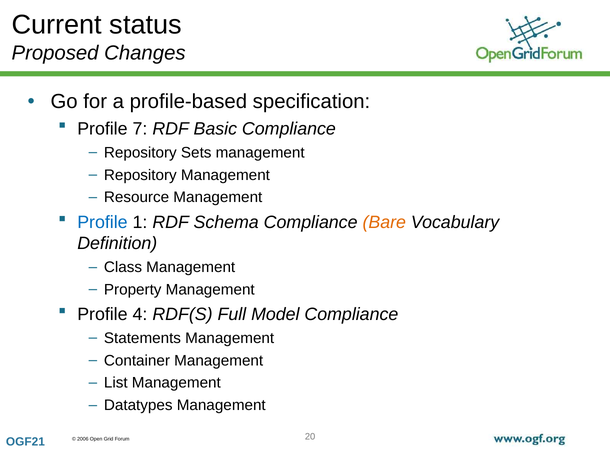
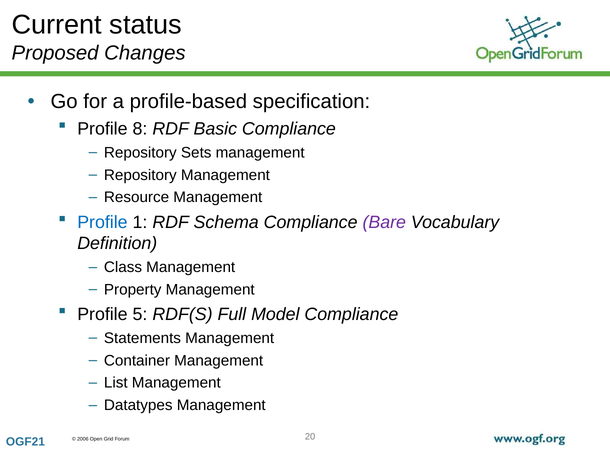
7: 7 -> 8 (140, 129)
Bare colour: orange -> purple (384, 222)
4: 4 -> 5 (140, 314)
